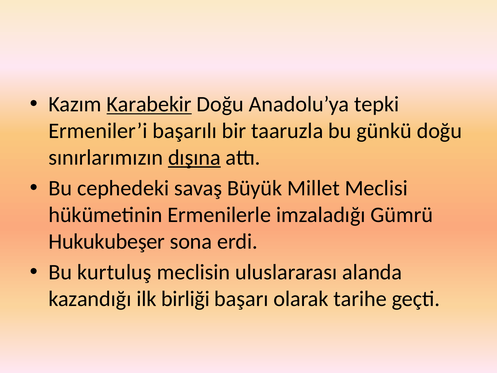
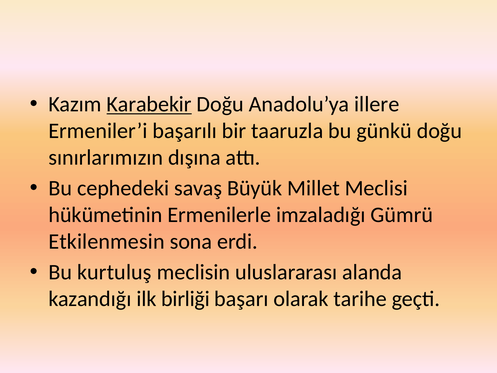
tepki: tepki -> illere (377, 104)
dışına underline: present -> none (194, 157)
Hukukubeşer: Hukukubeşer -> Etkilenmesin (107, 241)
